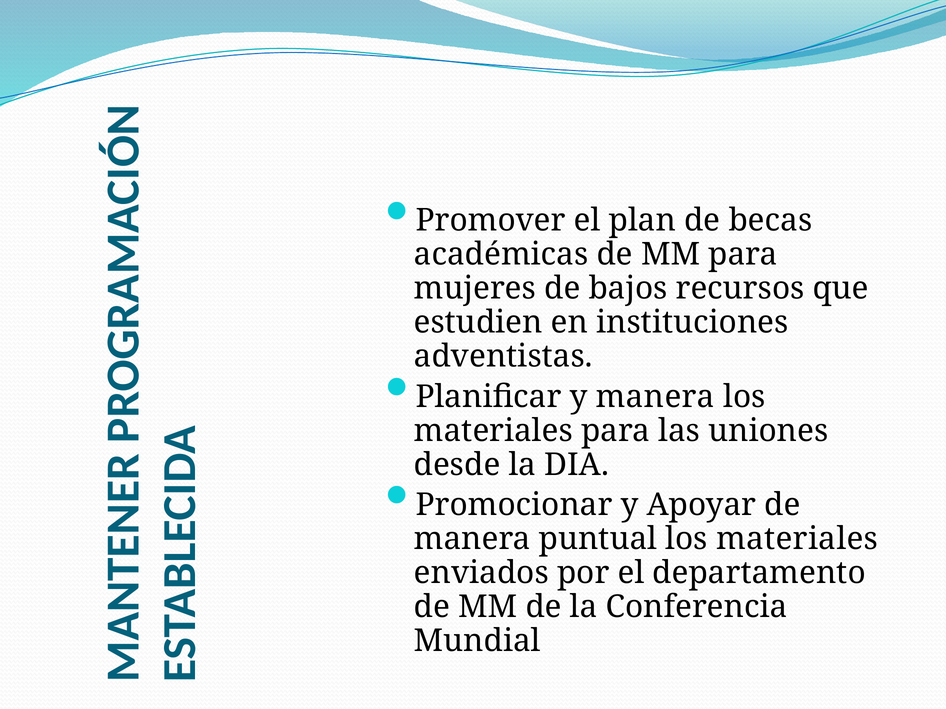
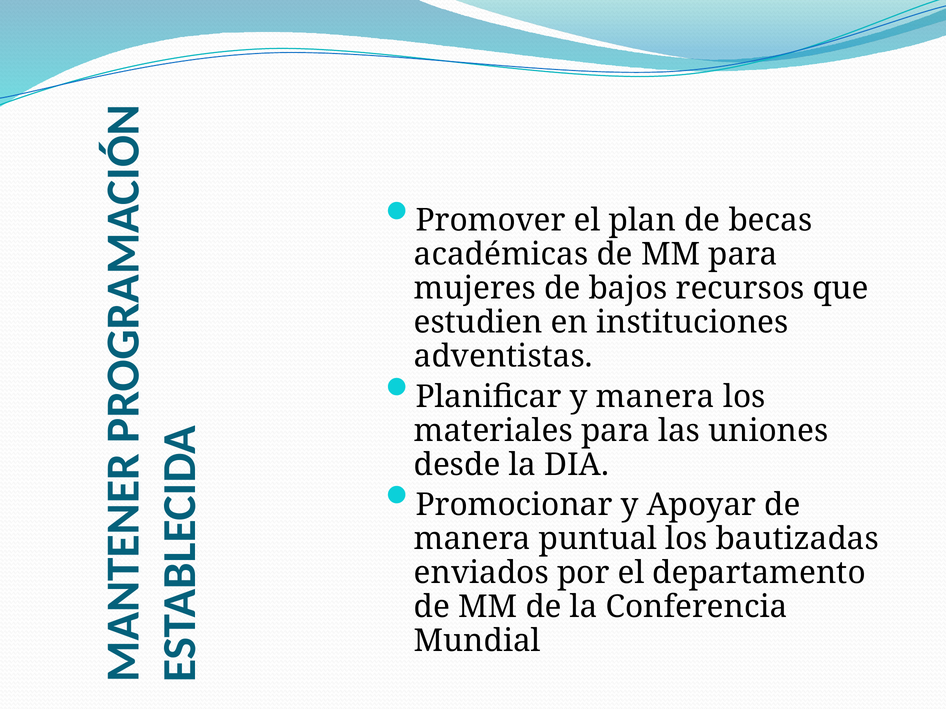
puntual los materiales: materiales -> bautizadas (797, 539)
